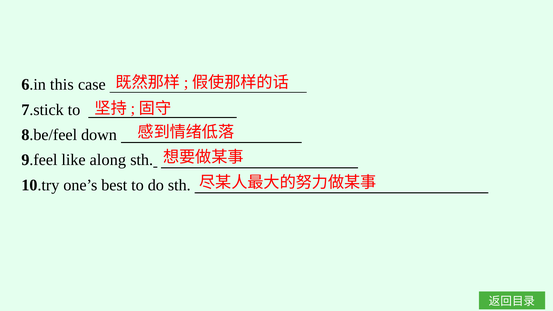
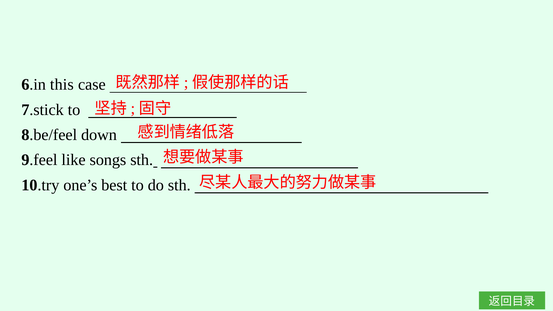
along: along -> songs (108, 160)
